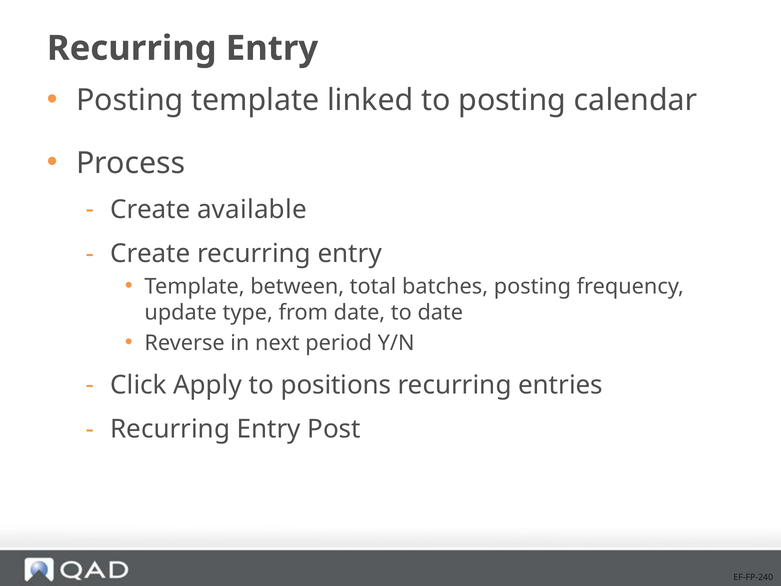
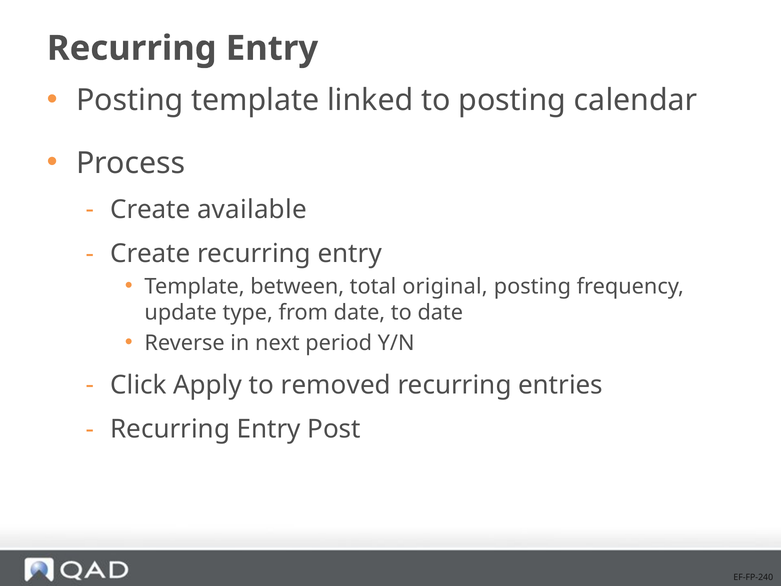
batches: batches -> original (445, 286)
positions: positions -> removed (336, 385)
